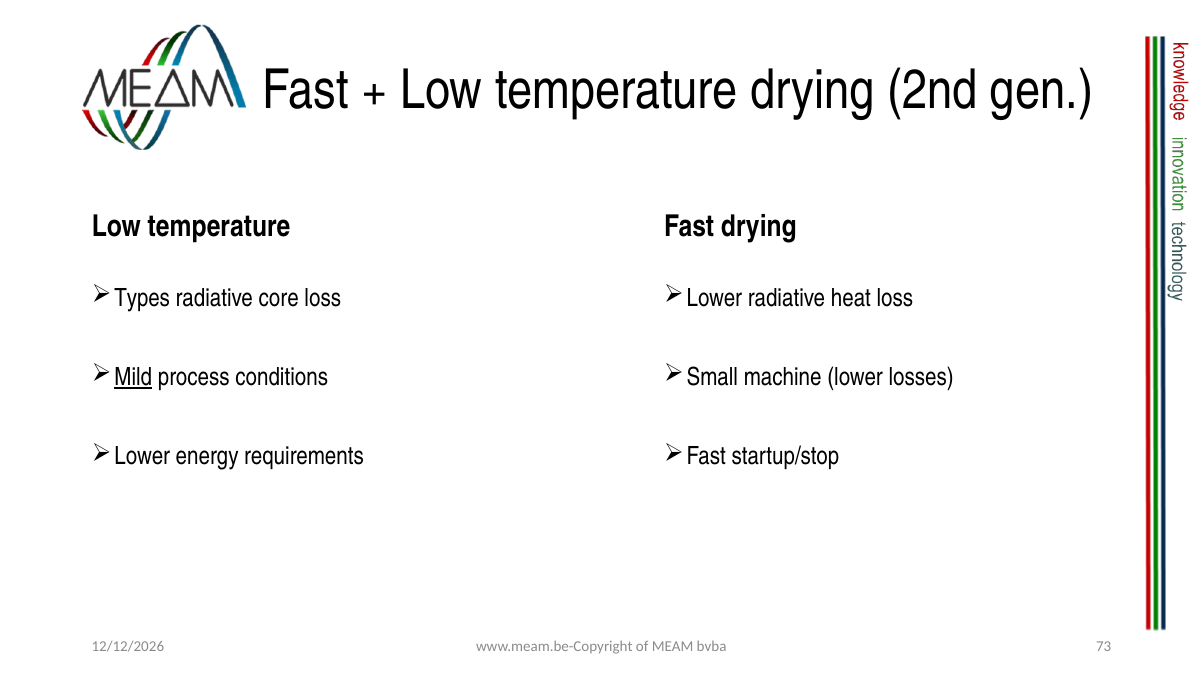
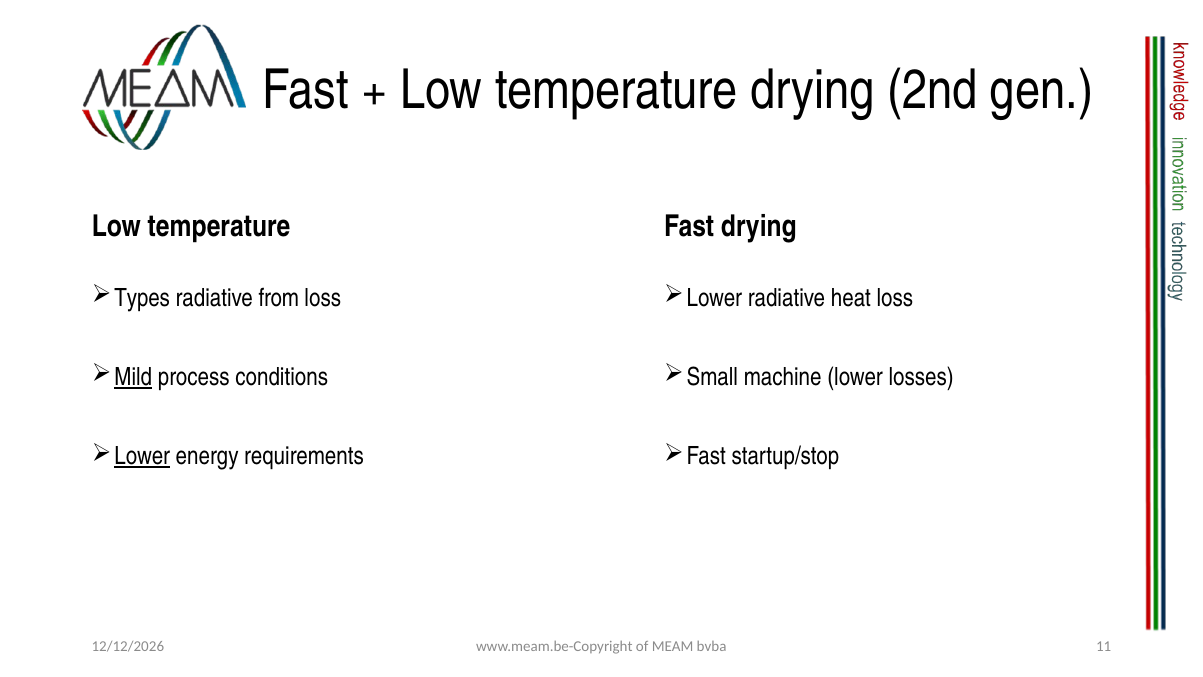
core: core -> from (279, 298)
Lower underline: none -> present (142, 456)
73: 73 -> 11 (1104, 646)
